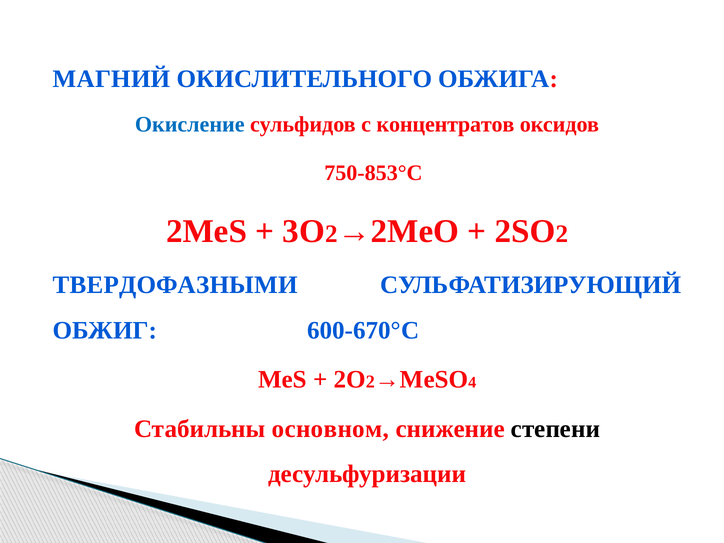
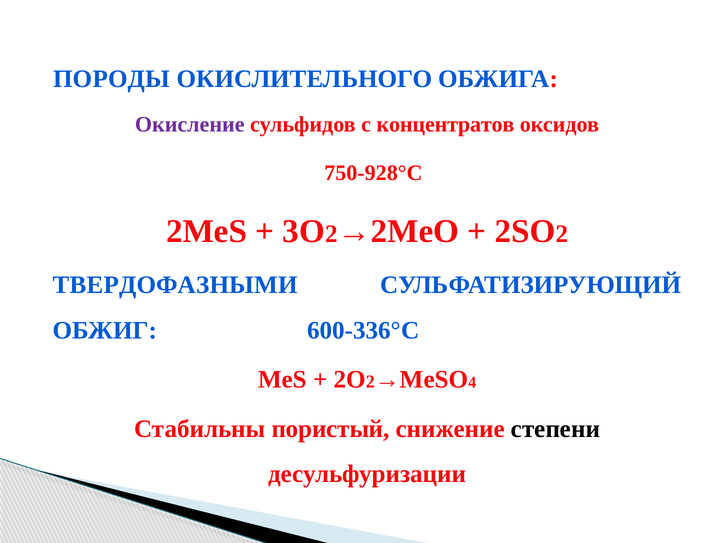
МАГНИЙ: МАГНИЙ -> ПОРОДЫ (112, 79)
Окисление colour: blue -> purple (190, 124)
750-853°C: 750-853°C -> 750-928°C (373, 173)
600-670°C: 600-670°C -> 600-336°C (363, 330)
основном: основном -> пористый (331, 429)
